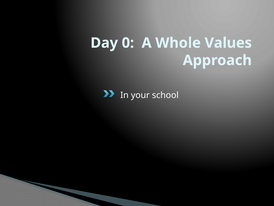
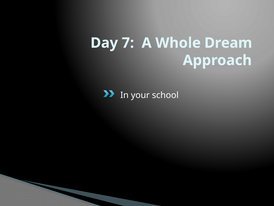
0: 0 -> 7 (128, 43)
Values: Values -> Dream (228, 43)
